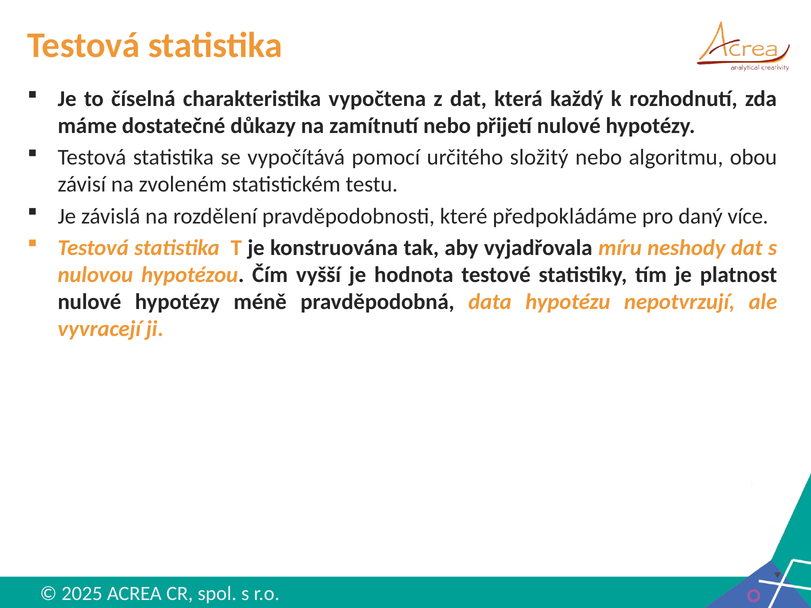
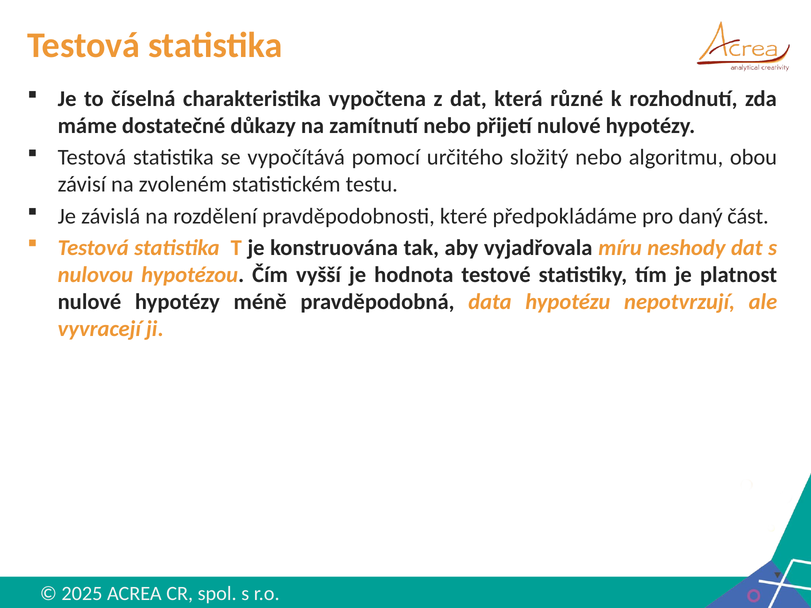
každý: každý -> různé (577, 99)
více: více -> část (748, 216)
